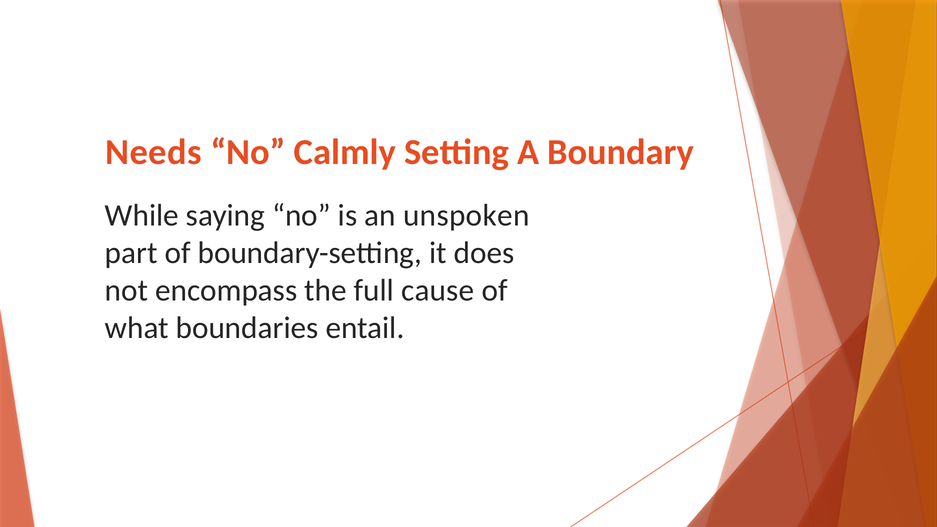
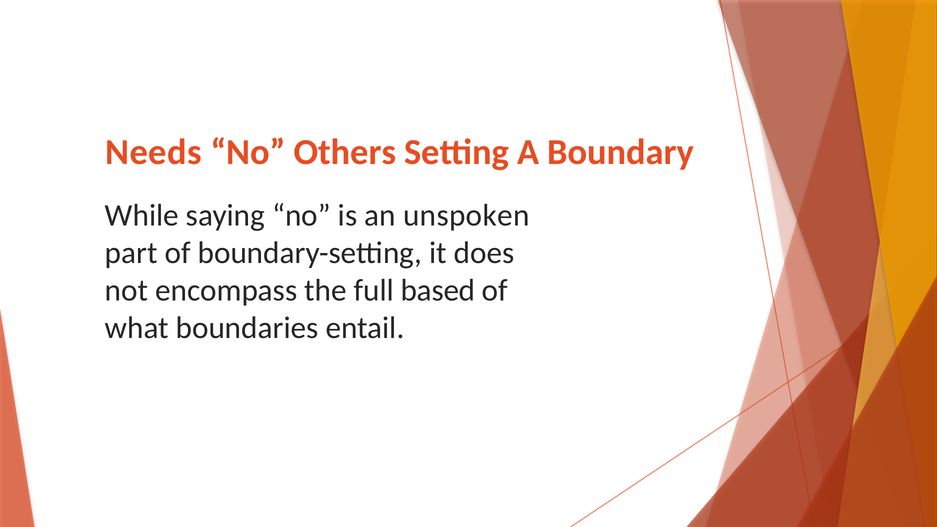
Calmly: Calmly -> Others (345, 152)
cause: cause -> based (438, 290)
